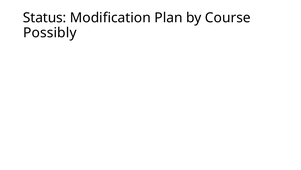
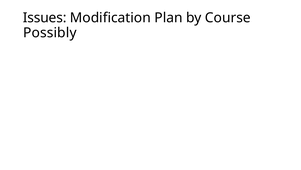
Status: Status -> Issues (45, 18)
